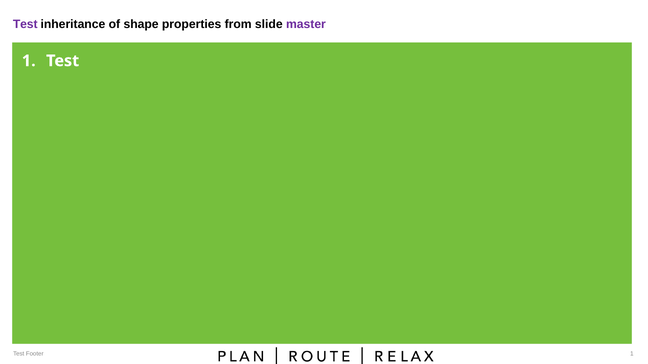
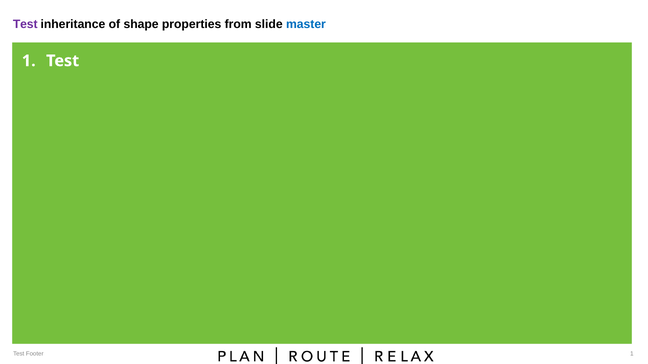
master colour: purple -> blue (306, 24)
